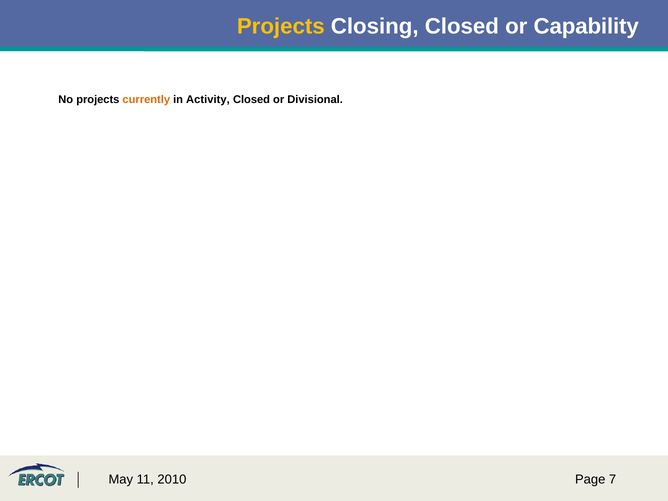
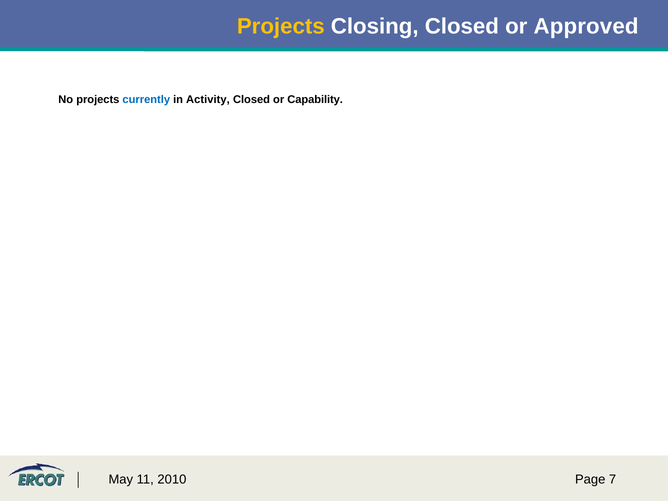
Capability: Capability -> Approved (586, 27)
currently colour: orange -> blue (146, 100)
Divisional: Divisional -> Capability (315, 100)
